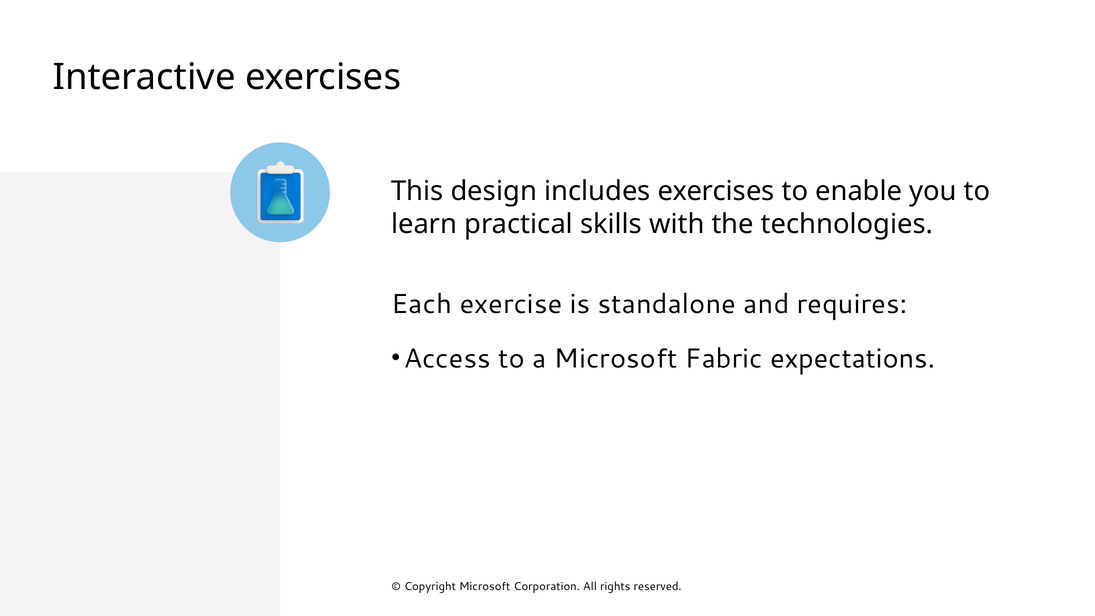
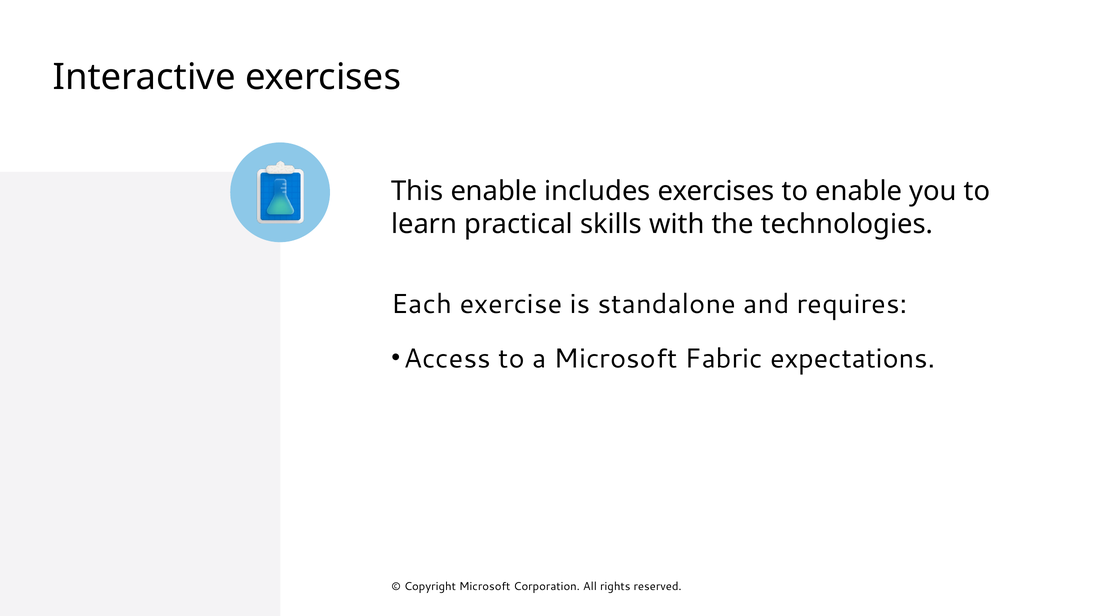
This design: design -> enable (494, 191)
